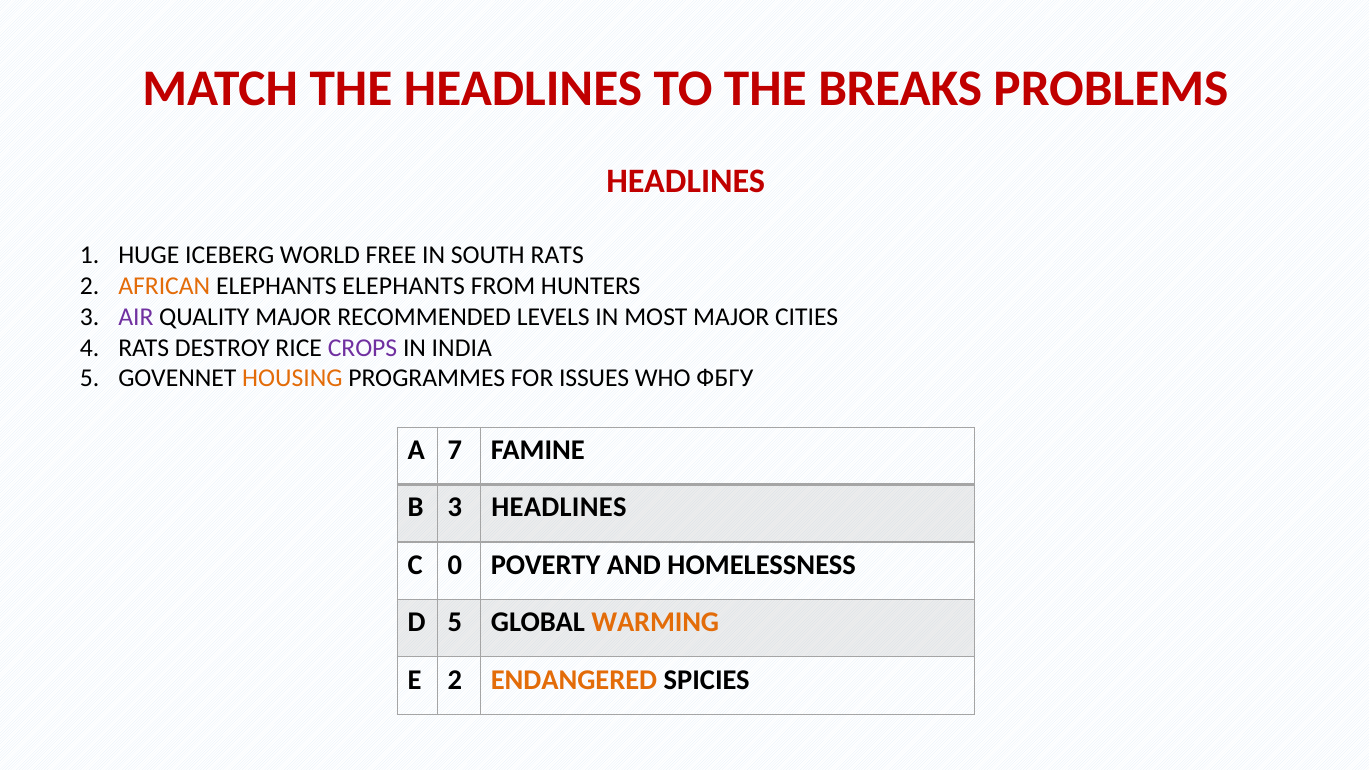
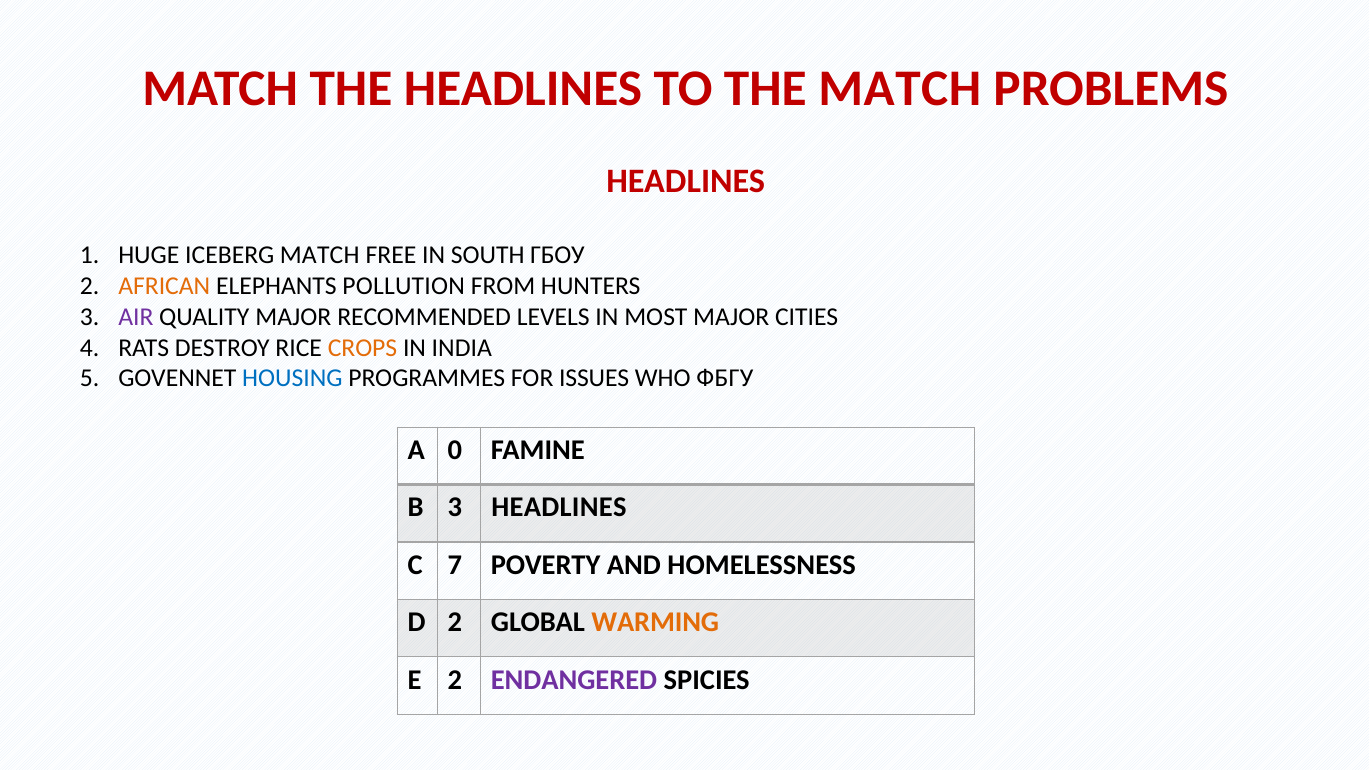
THE BREAKS: BREAKS -> MATCH (900, 89)
ICEBERG WORLD: WORLD -> MATCH (320, 255)
SOUTH RATS: RATS -> ГБОУ (557, 255)
ELEPHANTS ELEPHANTS: ELEPHANTS -> POLLUTION (404, 286)
CROPS colour: purple -> orange (363, 348)
HOUSING colour: orange -> blue (292, 378)
7: 7 -> 0 (455, 450)
0: 0 -> 7 (455, 565)
D 5: 5 -> 2 (455, 622)
ENDANGERED colour: orange -> purple (574, 680)
